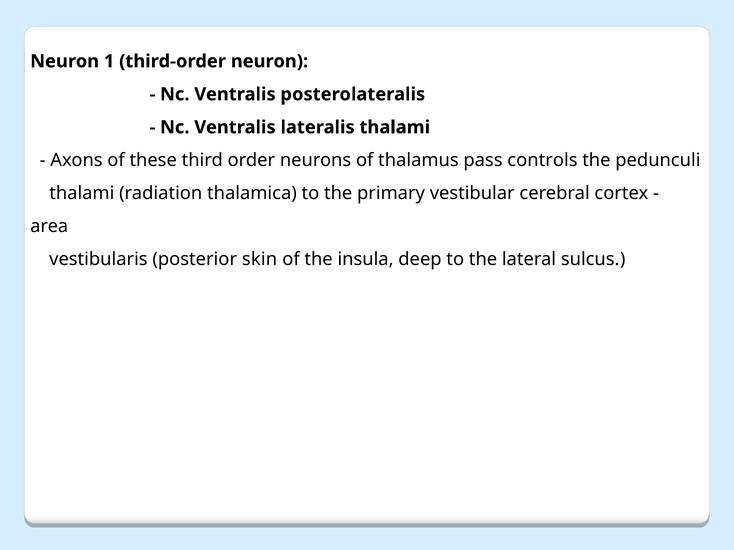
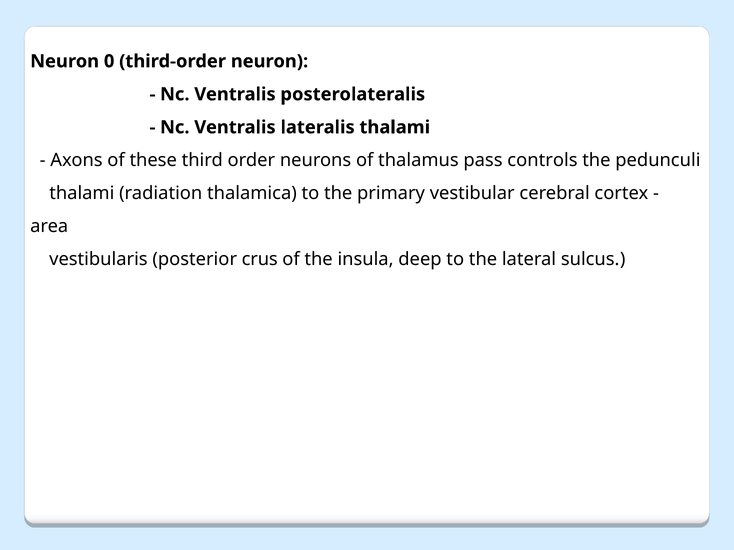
1: 1 -> 0 (109, 61)
skin: skin -> crus (260, 260)
